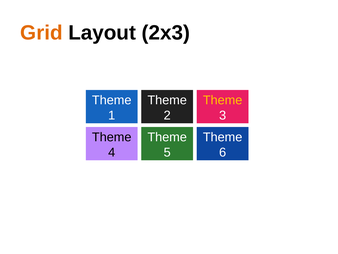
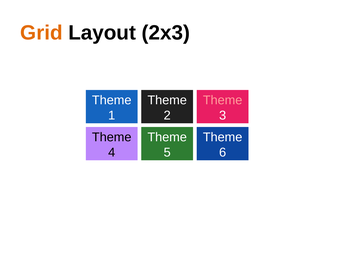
Theme colour: yellow -> pink (223, 100)
